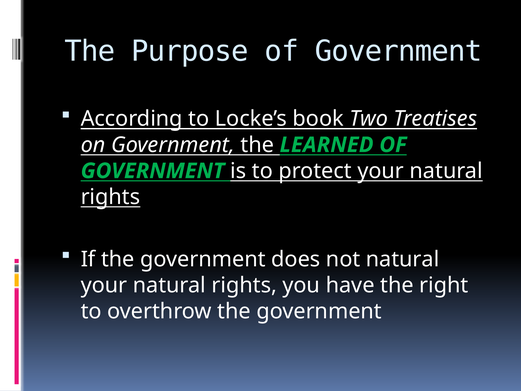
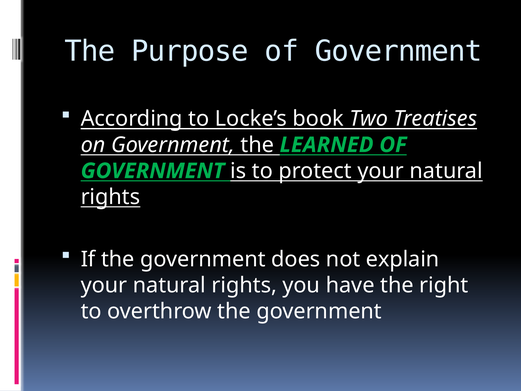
not natural: natural -> explain (403, 259)
